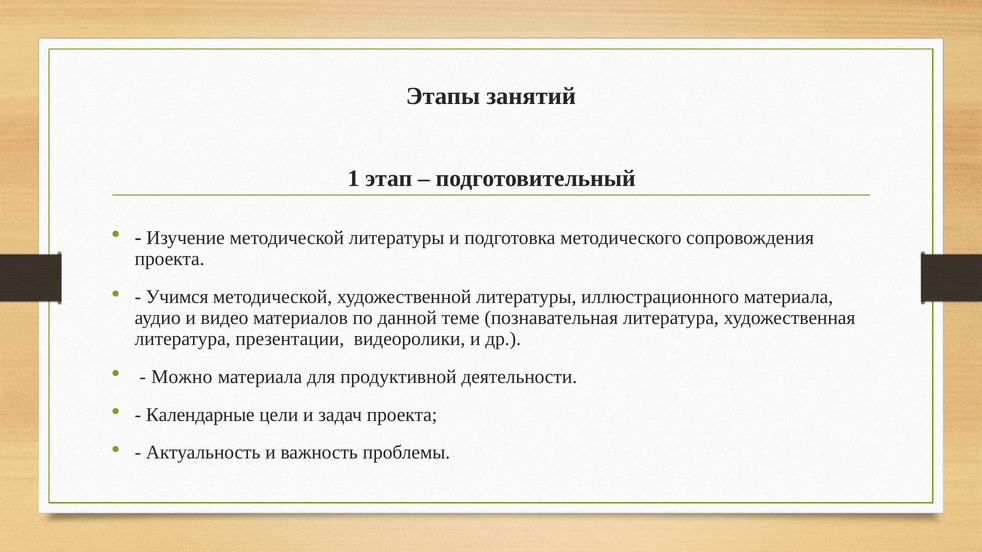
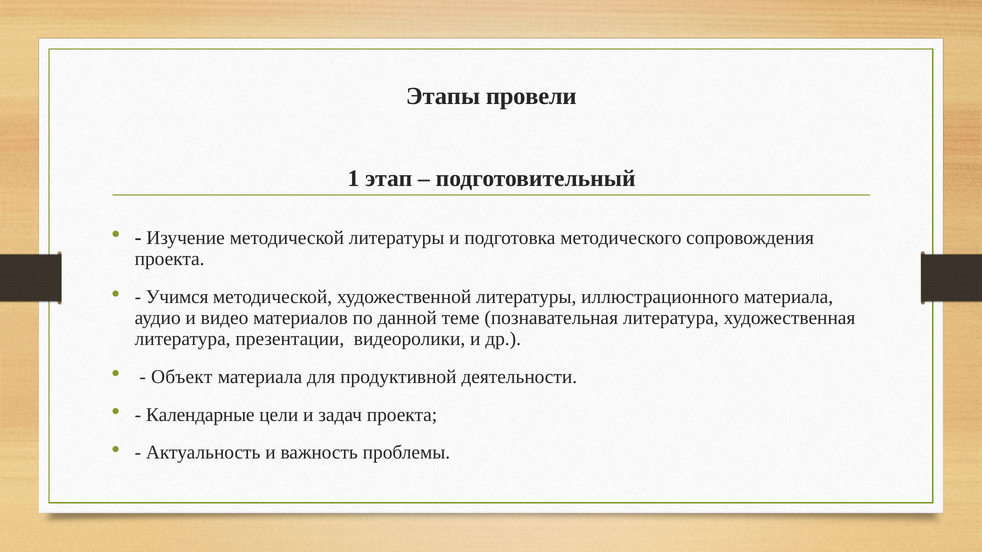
занятий: занятий -> провели (531, 96)
Можно: Можно -> Объект (182, 377)
